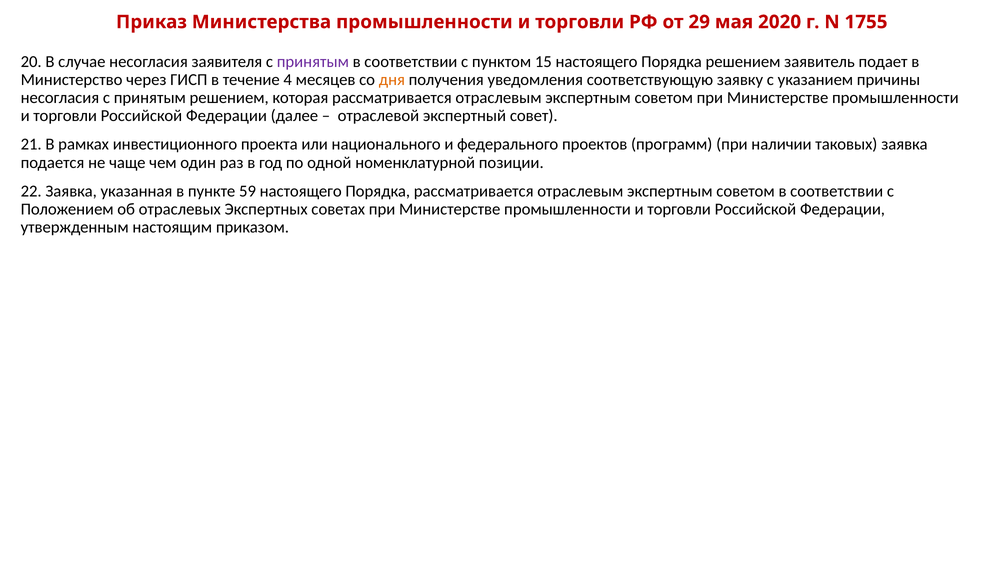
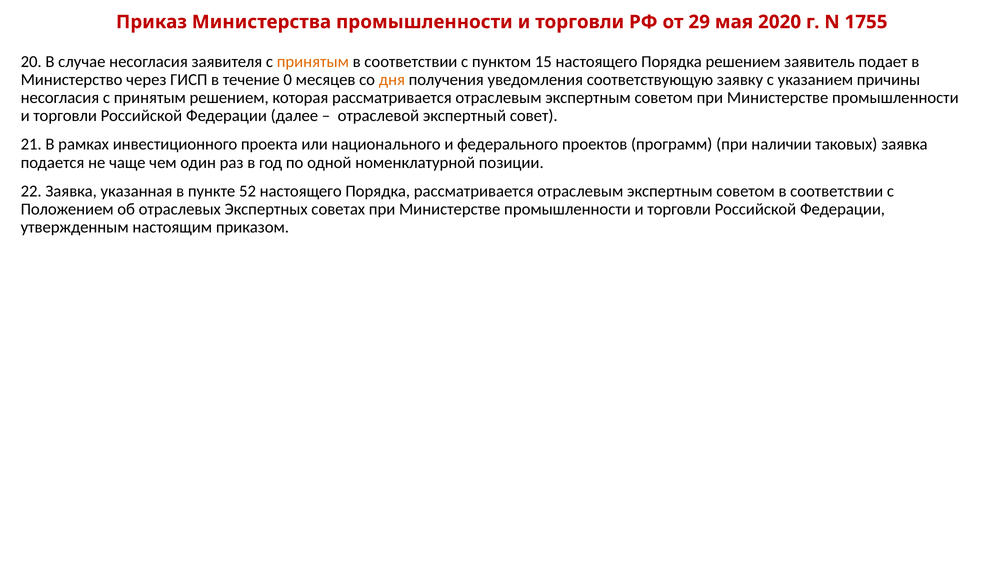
принятым colour: purple -> orange (313, 62)
4: 4 -> 0 (288, 80)
59: 59 -> 52 (248, 191)
